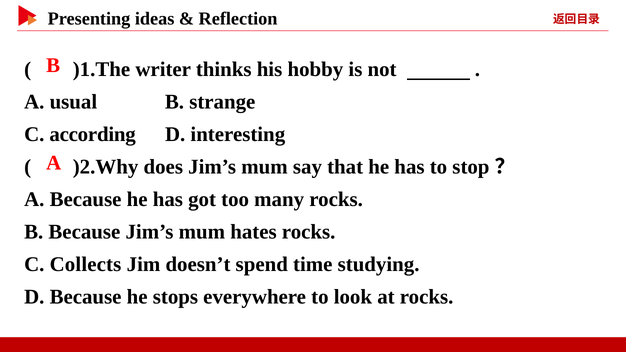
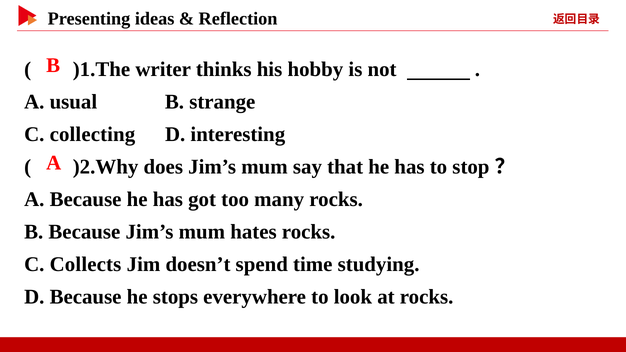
according: according -> collecting (92, 134)
